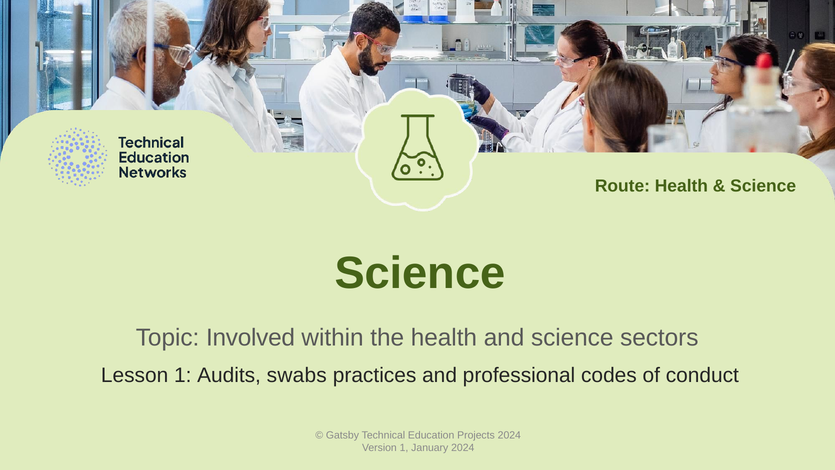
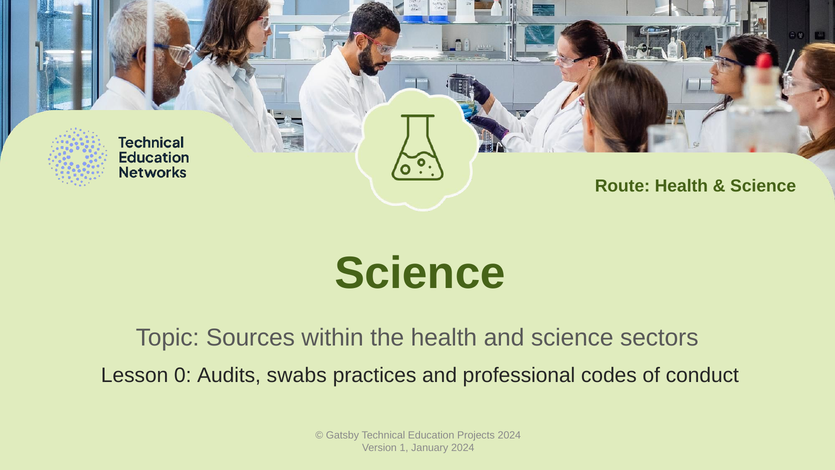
Involved: Involved -> Sources (250, 338)
Lesson 1: 1 -> 0 (183, 375)
